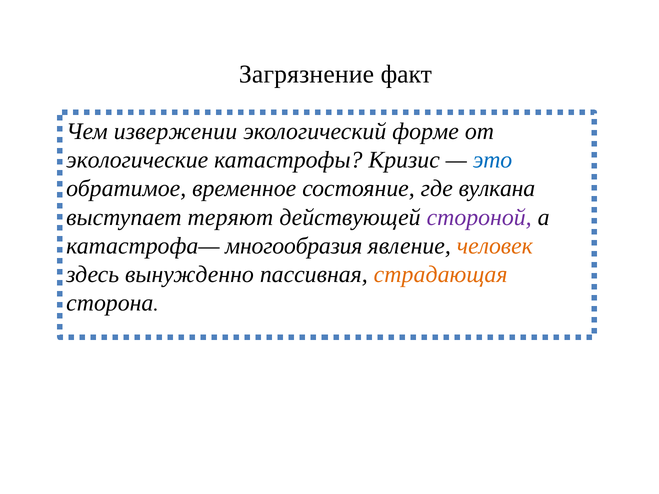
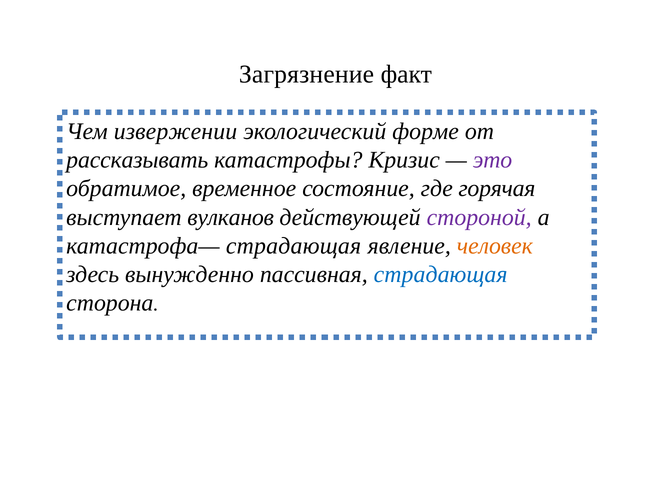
экологические: экологические -> рассказывать (137, 160)
это colour: blue -> purple (493, 160)
вулкана: вулкана -> горячая (497, 189)
теряют: теряют -> вулканов (231, 217)
катастрофа— многообразия: многообразия -> страдающая (294, 246)
страдающая colour: orange -> blue (441, 275)
